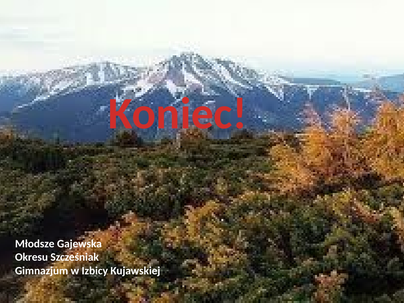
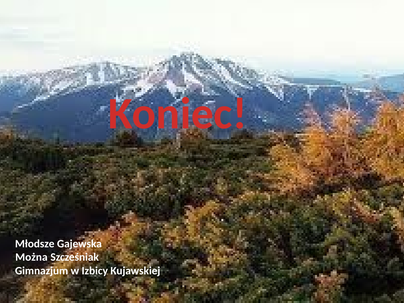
Okresu: Okresu -> Można (31, 257)
